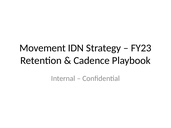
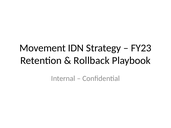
Cadence: Cadence -> Rollback (92, 61)
